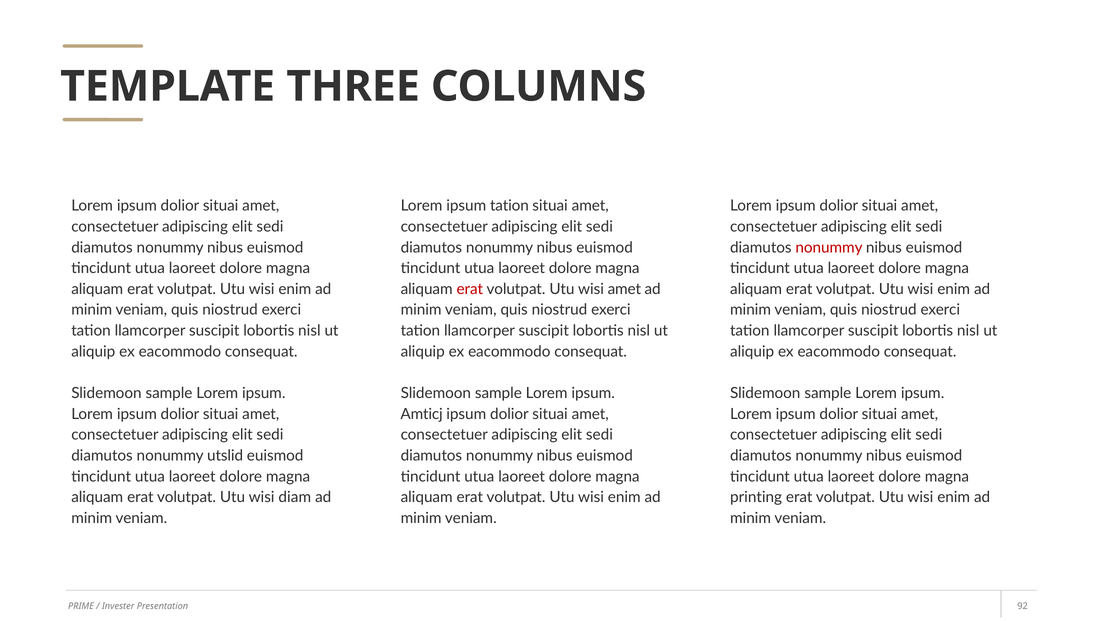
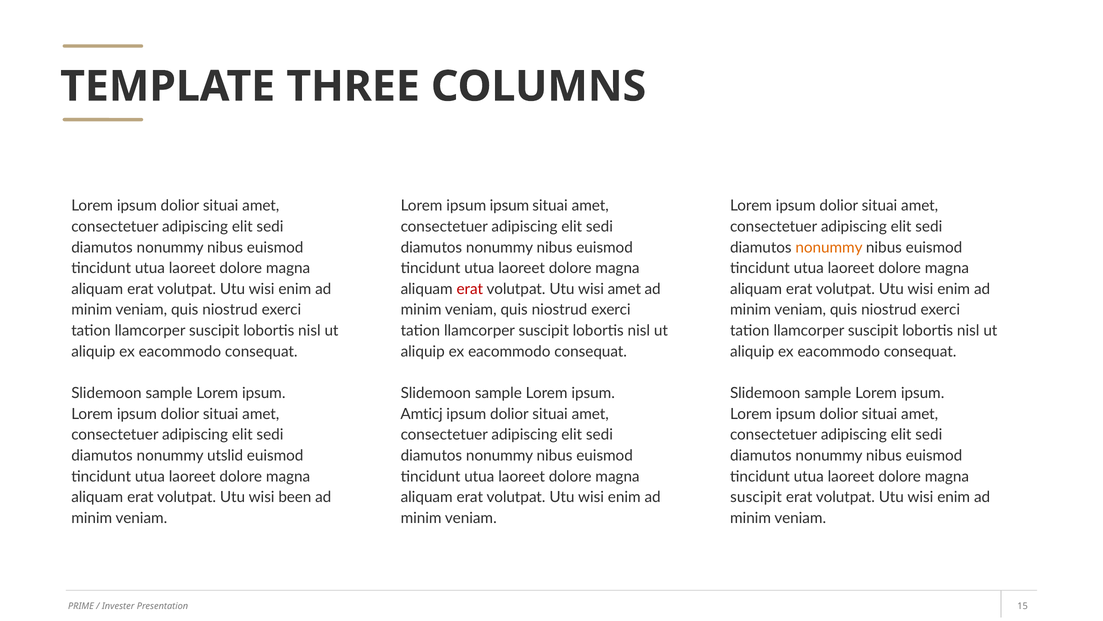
ipsum tation: tation -> ipsum (509, 206)
nonummy colour: red -> orange (829, 247)
diam: diam -> been (295, 497)
printing: printing -> suscipit (756, 497)
92: 92 -> 15 (1023, 606)
